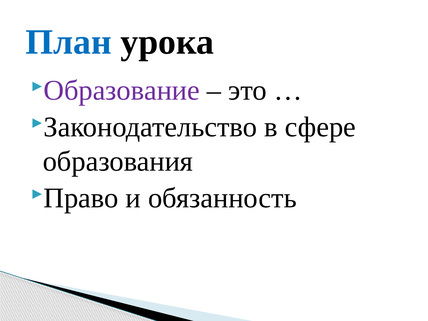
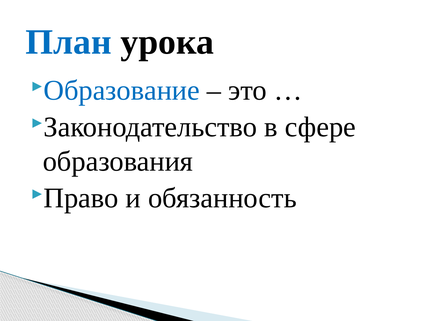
Образование colour: purple -> blue (122, 91)
